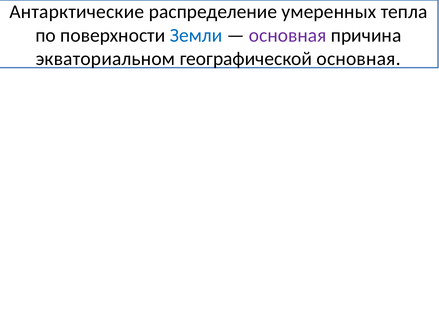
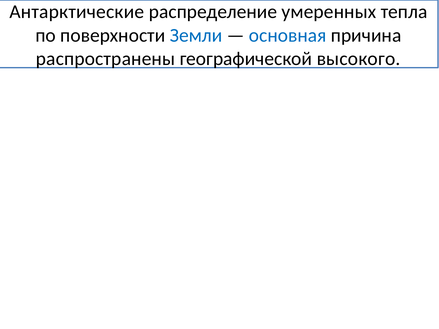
основная colour: purple -> blue (288, 35)
экваториальном: экваториальном -> распространены (106, 59)
географической основная: основная -> высокого (359, 59)
